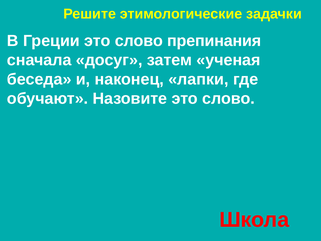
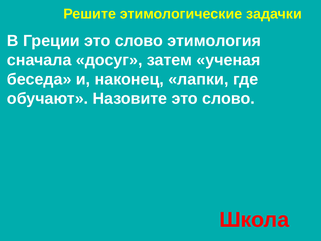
препинания: препинания -> этимология (214, 41)
